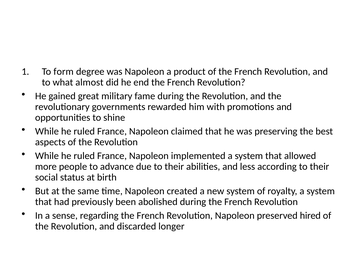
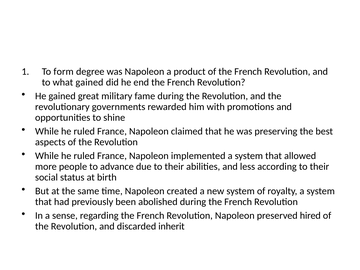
what almost: almost -> gained (89, 82)
longer: longer -> inherit (172, 226)
